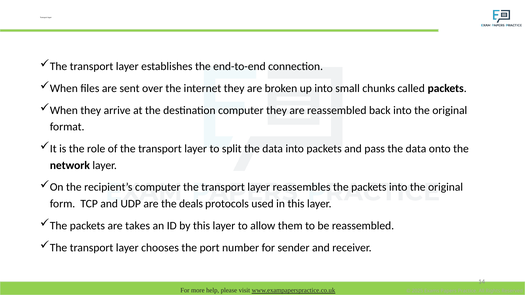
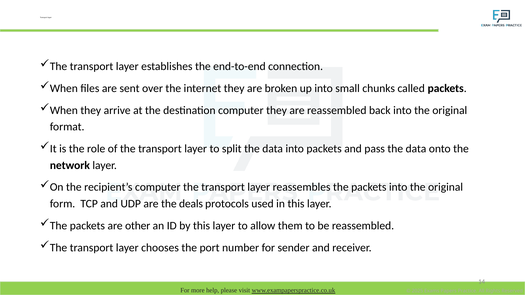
takes: takes -> other (138, 226)
